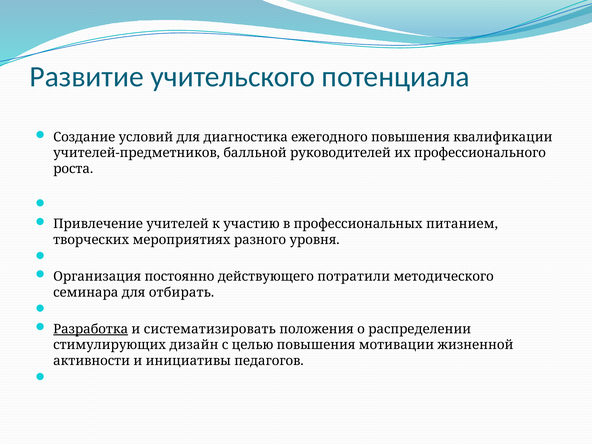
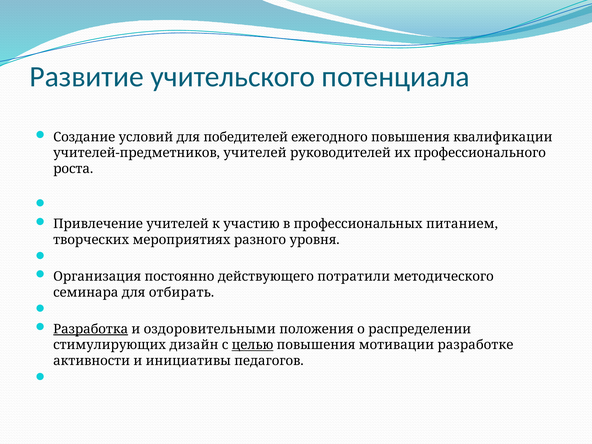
диагностика: диагностика -> победителей (246, 137)
учителей-предметников балльной: балльной -> учителей (255, 153)
систематизировать: систематизировать -> оздоровительными (210, 329)
целью underline: none -> present (253, 345)
жизненной: жизненной -> разработке (475, 345)
